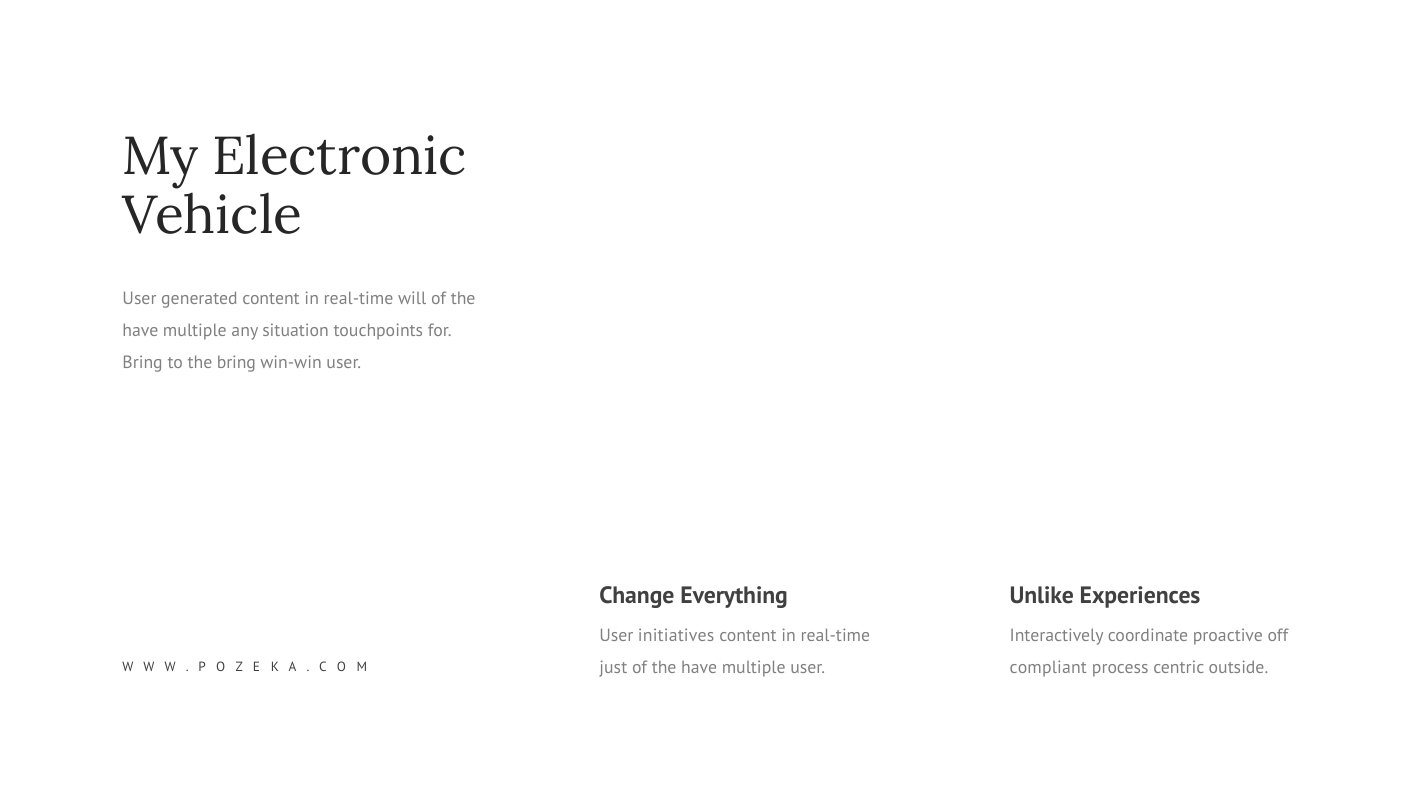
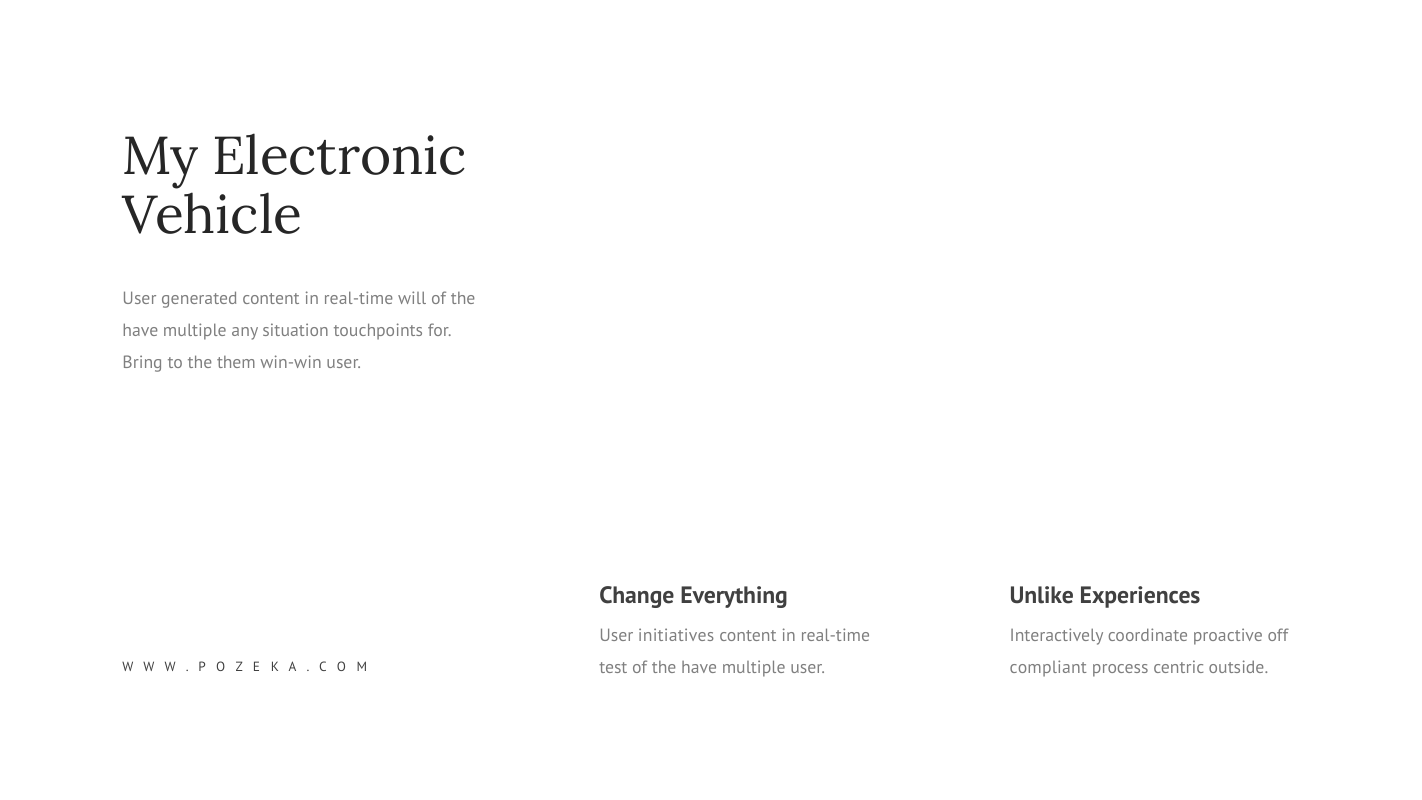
the bring: bring -> them (236, 362)
just: just -> test (613, 668)
